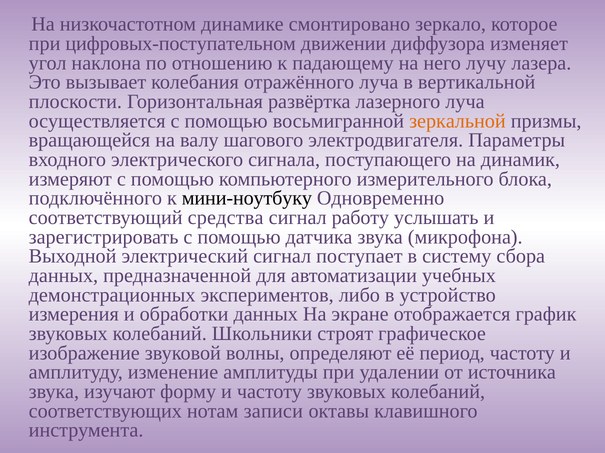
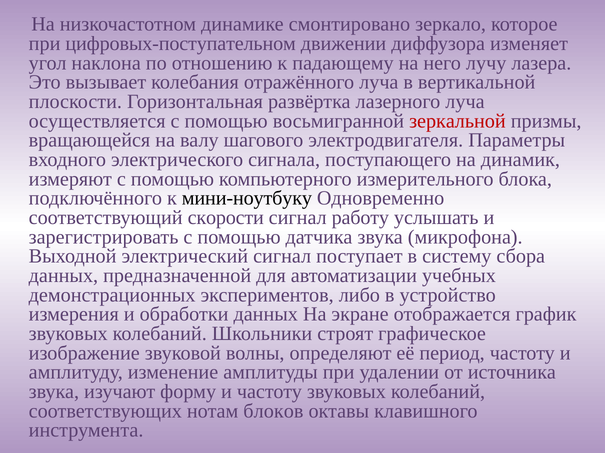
зеркальной colour: orange -> red (457, 121)
средства: средства -> скорости (226, 218)
записи: записи -> блоков (273, 412)
